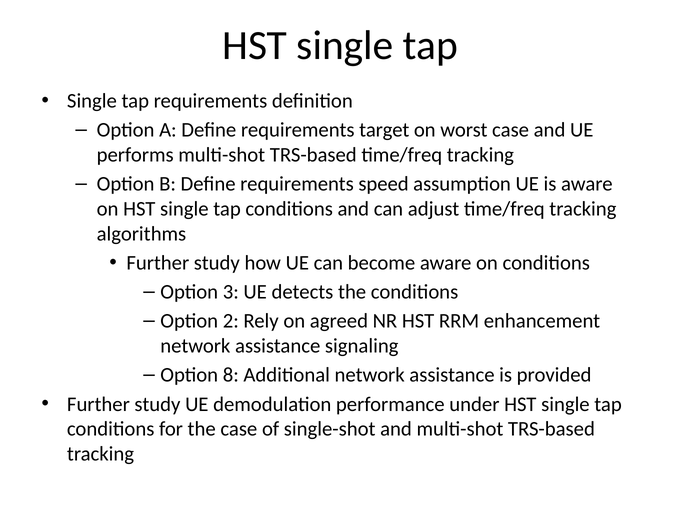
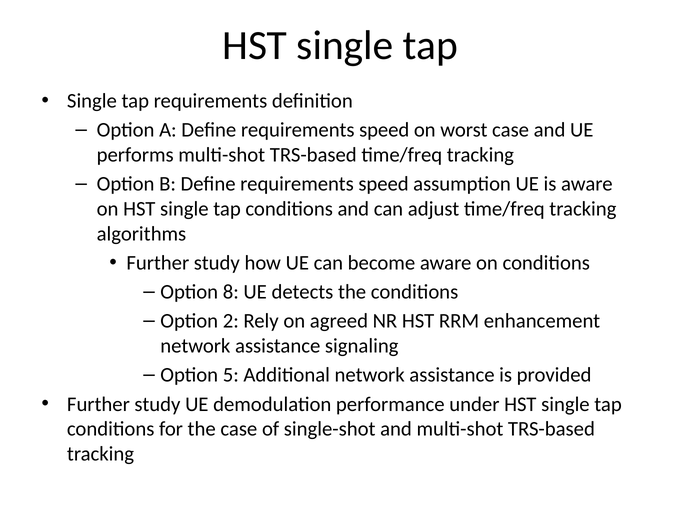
A Define requirements target: target -> speed (384, 130)
3: 3 -> 8 (231, 292)
8: 8 -> 5 (231, 375)
